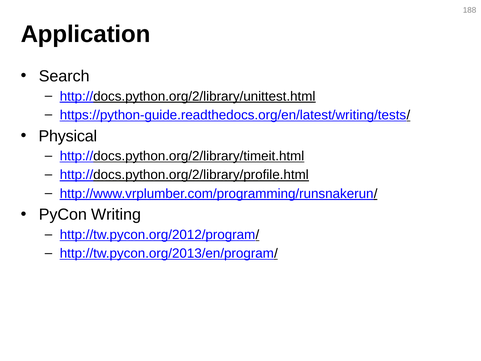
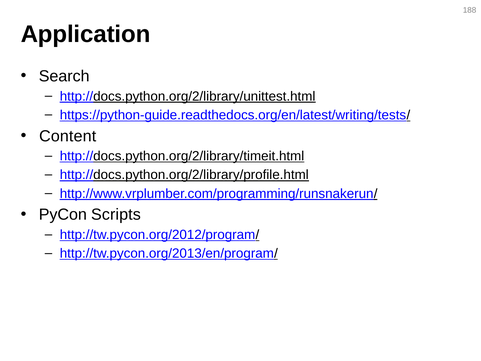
Physical: Physical -> Content (68, 136)
Writing: Writing -> Scripts (116, 215)
